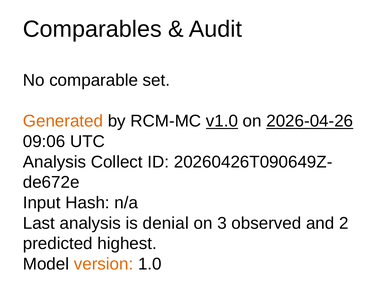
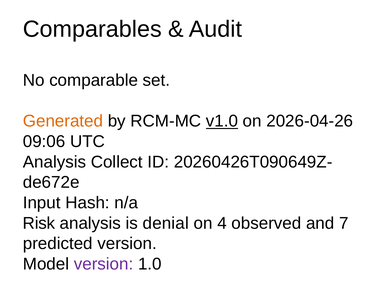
2026-04-26 underline: present -> none (310, 121)
Last: Last -> Risk (39, 223)
3: 3 -> 4 (222, 223)
2: 2 -> 7 (344, 223)
predicted highest: highest -> version (127, 243)
version colour: orange -> purple (104, 264)
